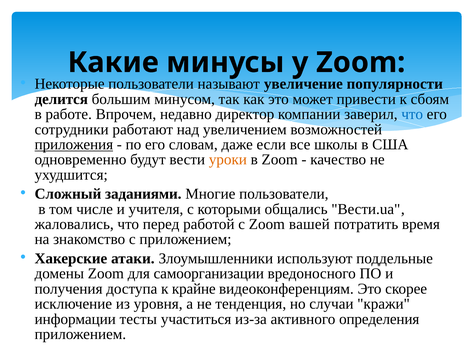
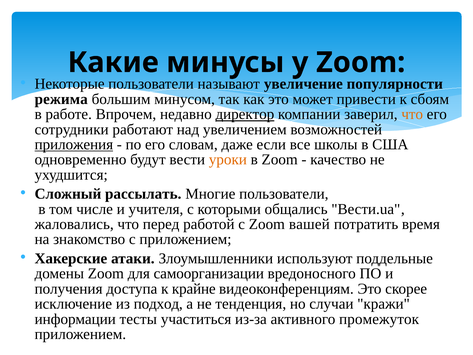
делится: делится -> режима (61, 99)
директор underline: none -> present (245, 114)
что colour: blue -> orange (412, 114)
заданиями: заданиями -> рассылать (143, 194)
уровня: уровня -> подход (158, 304)
определения: определения -> промежуток (379, 319)
